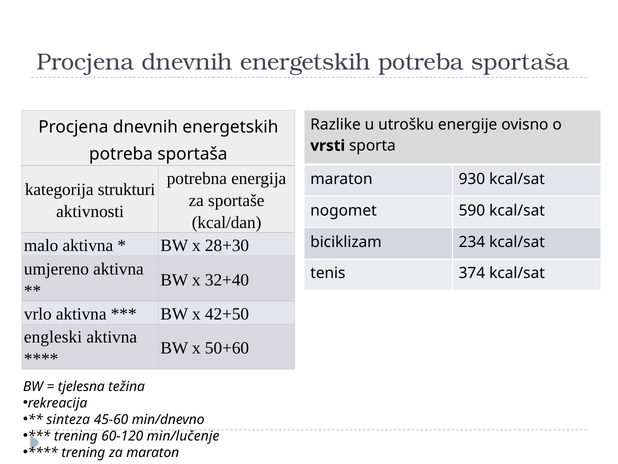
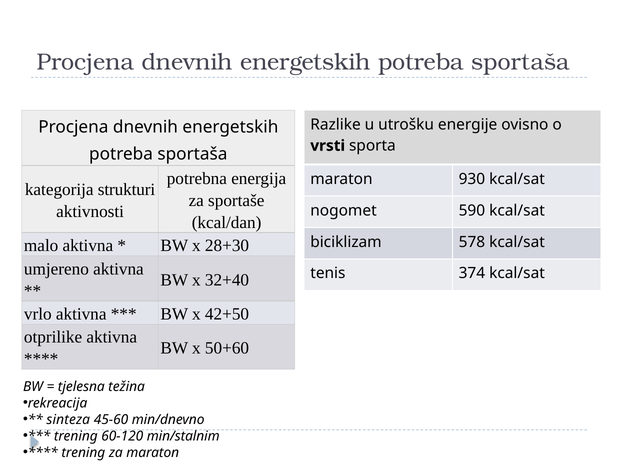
234: 234 -> 578 (472, 242)
engleski: engleski -> otprilike (53, 337)
min/lučenje: min/lučenje -> min/stalnim (183, 436)
